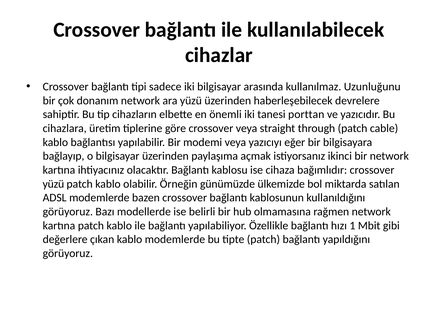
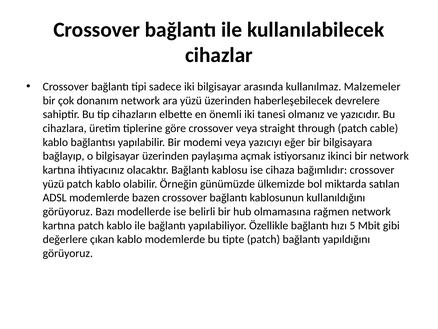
Uzunluğunu: Uzunluğunu -> Malzemeler (372, 87)
porttan: porttan -> olmanız (306, 114)
1: 1 -> 5 (352, 225)
